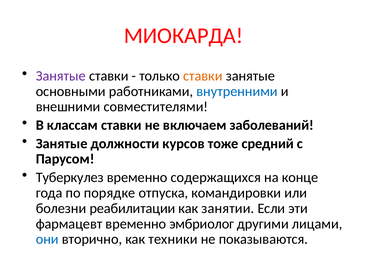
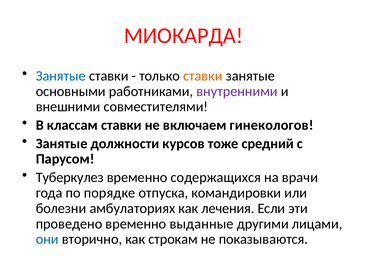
Занятые colour: purple -> blue (61, 76)
внутренними colour: blue -> purple (237, 91)
заболеваний: заболеваний -> гинекологов (272, 125)
конце: конце -> врачи (300, 177)
реабилитации: реабилитации -> амбулаториях (132, 208)
занятии: занятии -> лечения (228, 208)
фармацевт: фармацевт -> проведено (69, 223)
эмбриолог: эмбриолог -> выданные (202, 223)
техники: техники -> строкам (173, 239)
